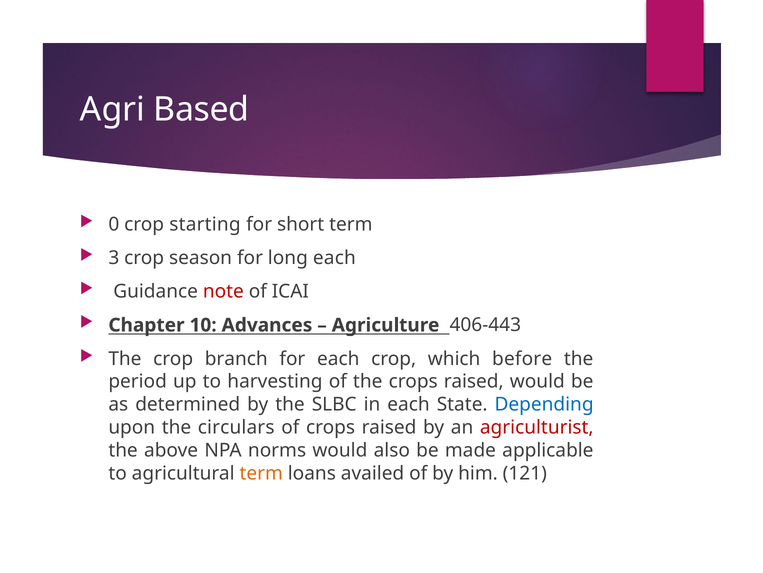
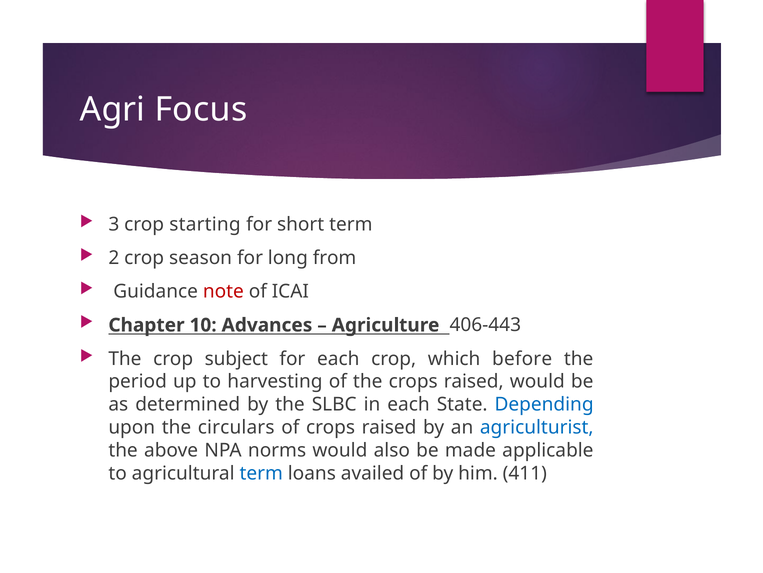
Based: Based -> Focus (201, 109)
0: 0 -> 3 (114, 224)
3: 3 -> 2 (114, 258)
long each: each -> from (335, 258)
branch: branch -> subject (236, 358)
agriculturist colour: red -> blue (537, 427)
term colour: orange -> blue (261, 473)
121: 121 -> 411 (525, 473)
